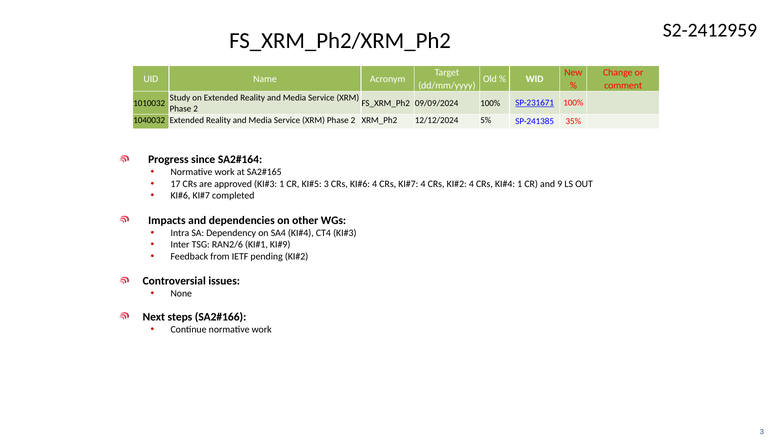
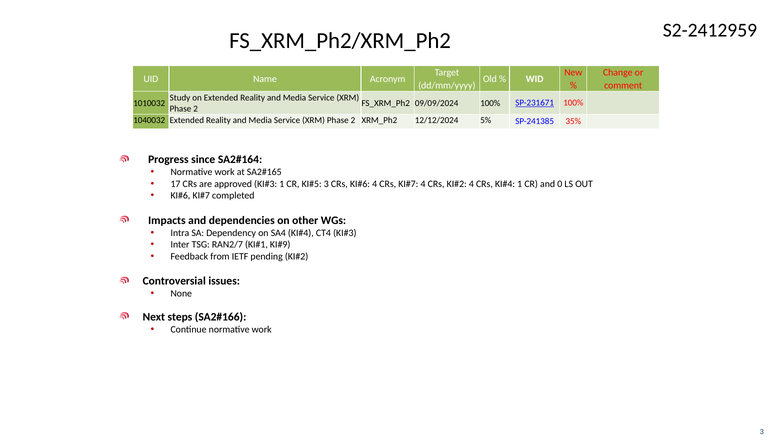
9: 9 -> 0 (560, 184)
RAN2/6: RAN2/6 -> RAN2/7 (227, 245)
